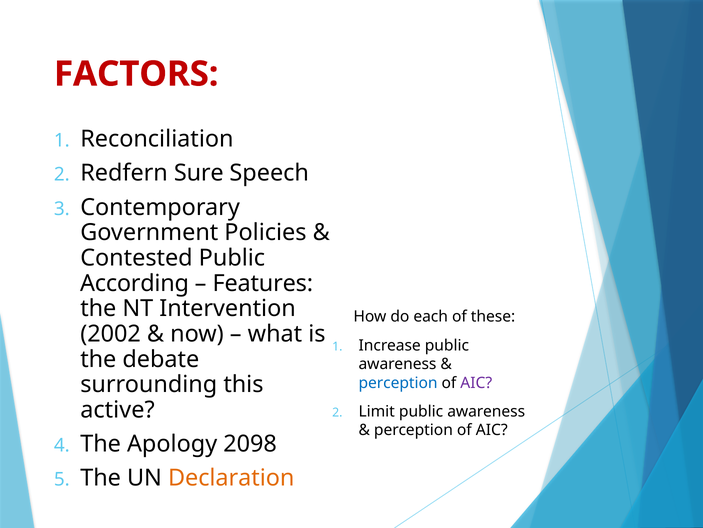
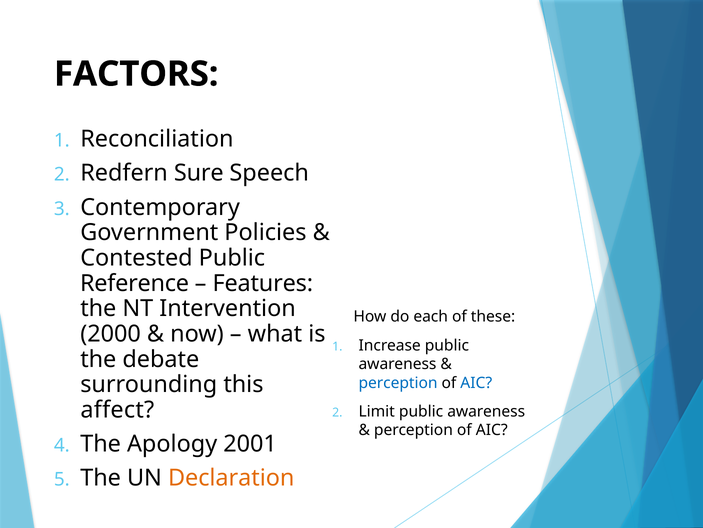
FACTORS colour: red -> black (136, 74)
According: According -> Reference (135, 283)
2002: 2002 -> 2000 (111, 334)
AIC colour: purple -> blue (476, 382)
active: active -> affect (117, 409)
2098: 2098 -> 2001 (250, 443)
